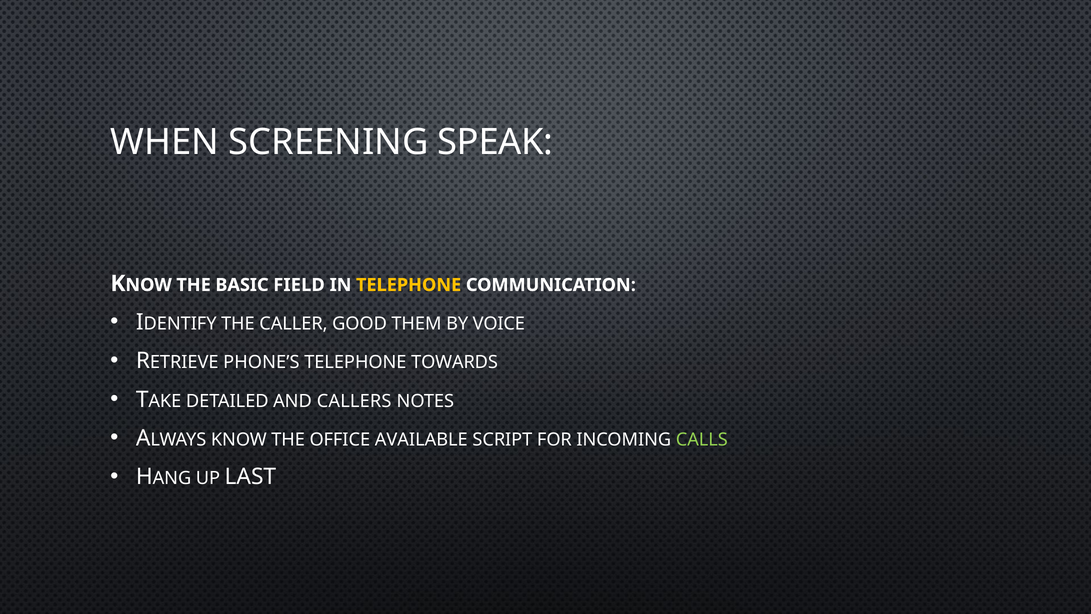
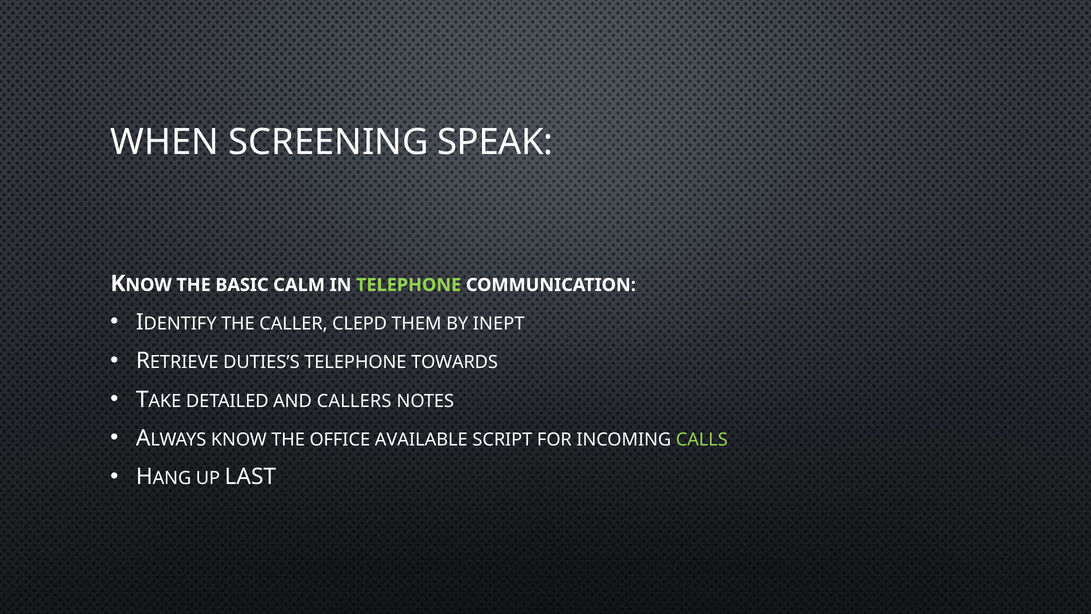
FIELD: FIELD -> CALM (299, 285)
TELEPHONE colour: yellow -> light green (409, 285)
GOOD: GOOD -> CLEPD (360, 324)
VOICE: VOICE -> INEPT (499, 324)
PHONE’S: PHONE’S -> DUTIES’S (261, 362)
